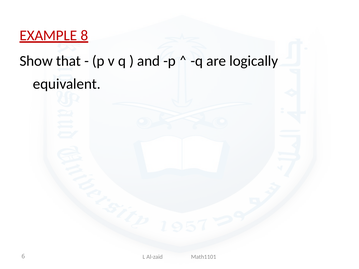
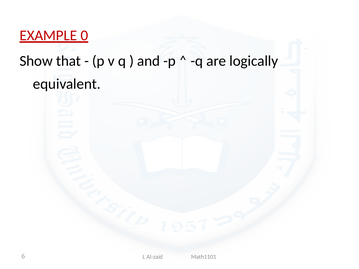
8: 8 -> 0 (84, 36)
